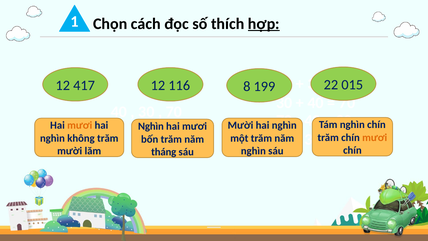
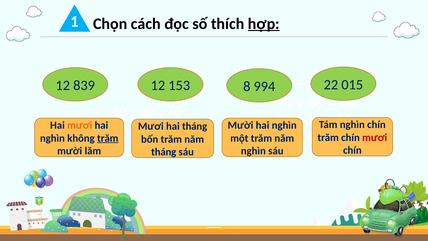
417: 417 -> 839 (84, 85)
116: 116 -> 153 (179, 85)
199: 199 -> 994 (264, 86)
Nghìn: Nghìn -> Mươi (151, 126)
mươi: mươi -> tháng (195, 126)
mươi colour: orange -> red (375, 137)
trăm underline: none -> present (108, 138)
